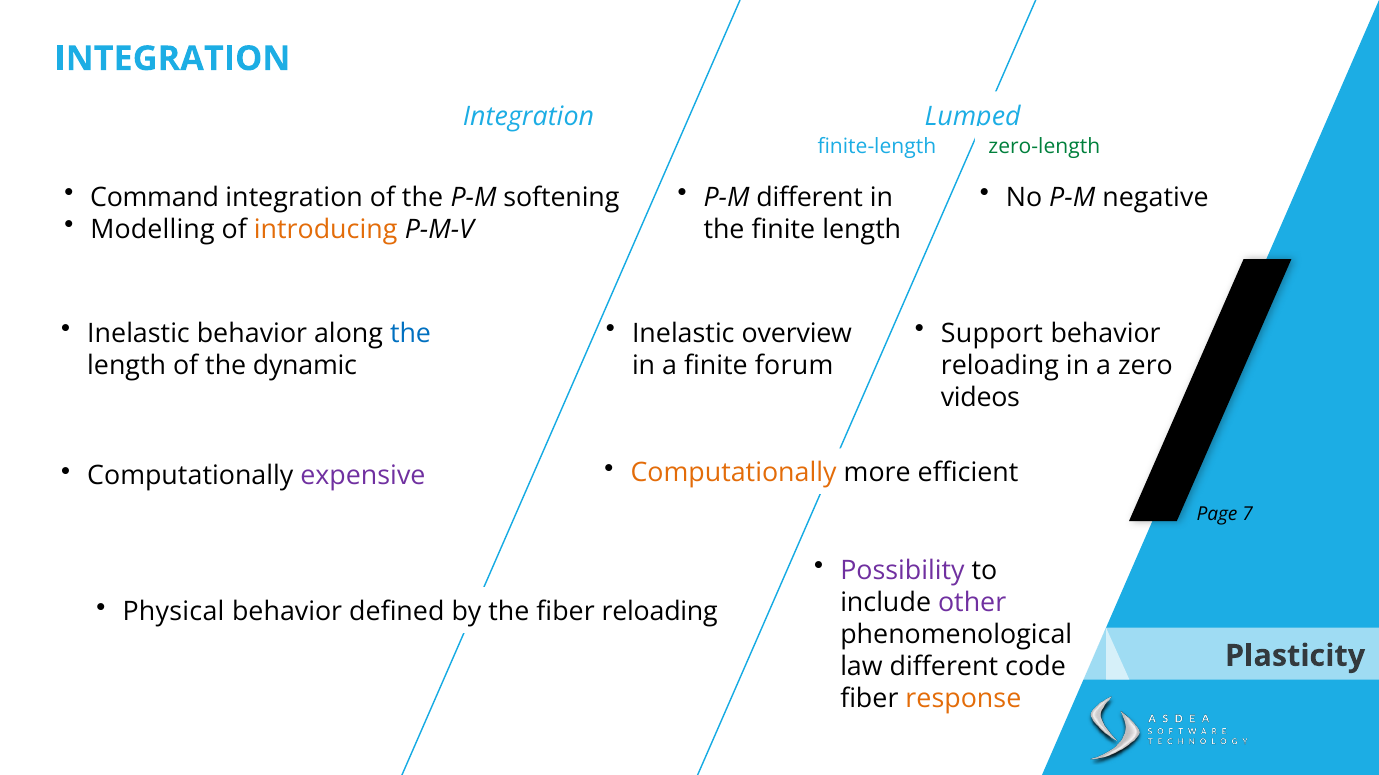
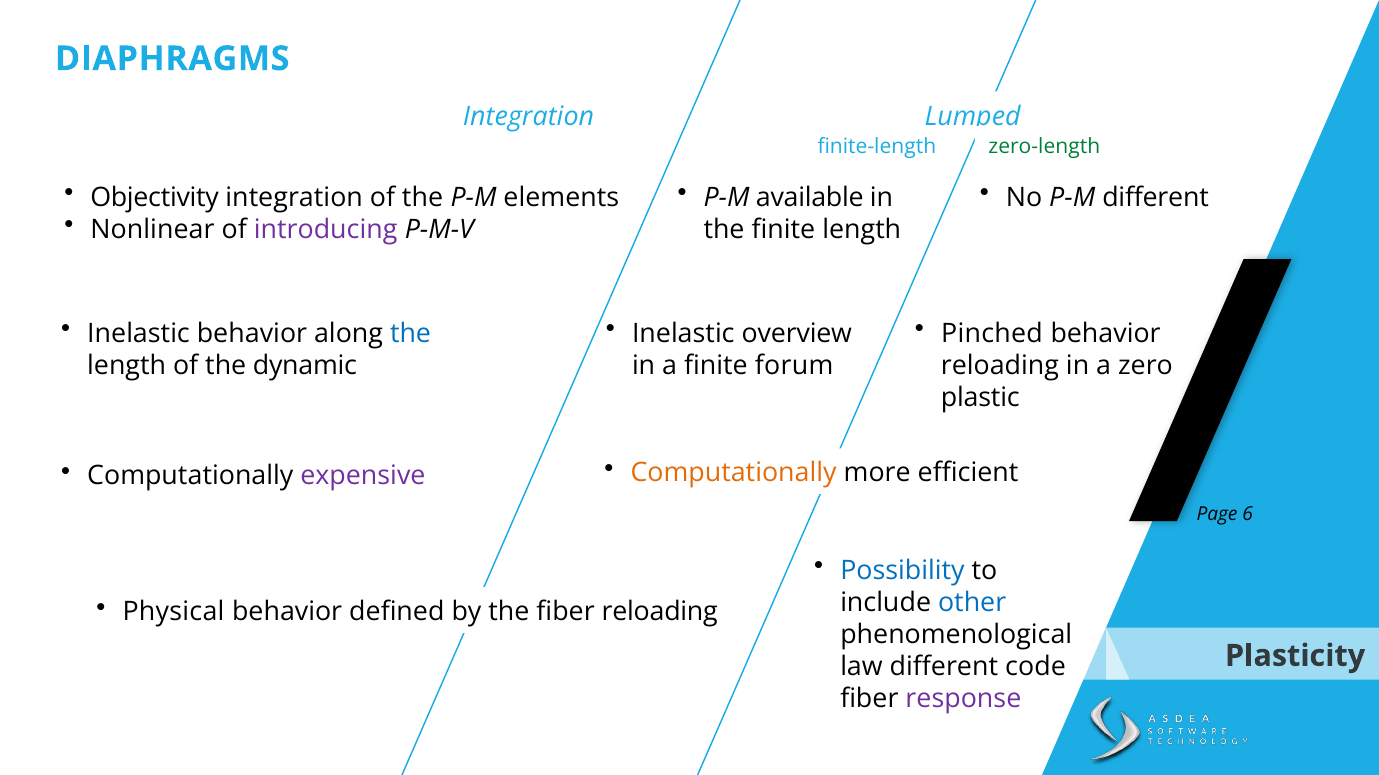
INTEGRATION: INTEGRATION -> DIAPHRAGMS (172, 59)
Command: Command -> Objectivity (155, 197)
softening: softening -> elements (561, 197)
P-M different: different -> available (810, 197)
P-M negative: negative -> different (1156, 197)
Modelling: Modelling -> Nonlinear (153, 230)
introducing colour: orange -> purple (326, 230)
Support: Support -> Pinched (992, 334)
videos: videos -> plastic (980, 398)
7: 7 -> 6 (1248, 515)
Possibility colour: purple -> blue (902, 571)
other colour: purple -> blue (972, 603)
response colour: orange -> purple (963, 699)
